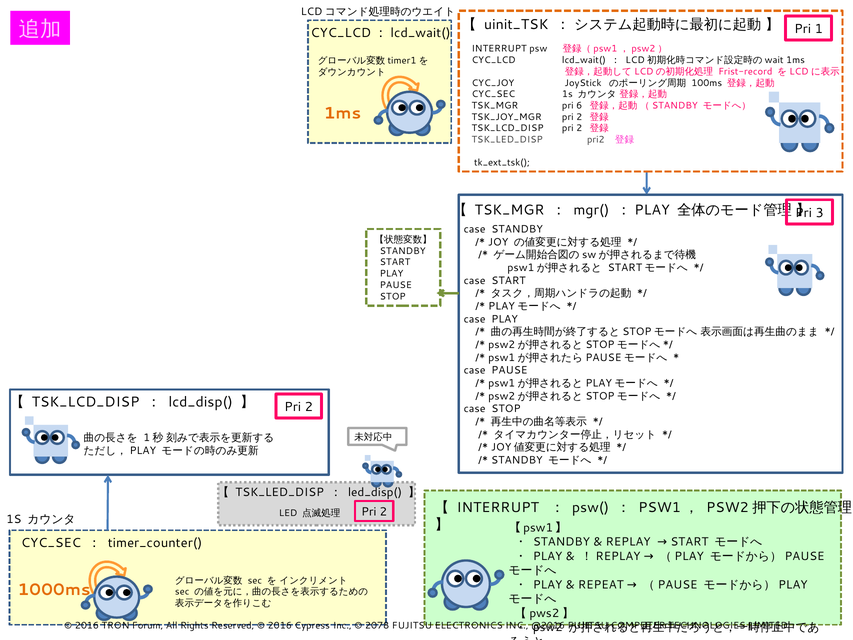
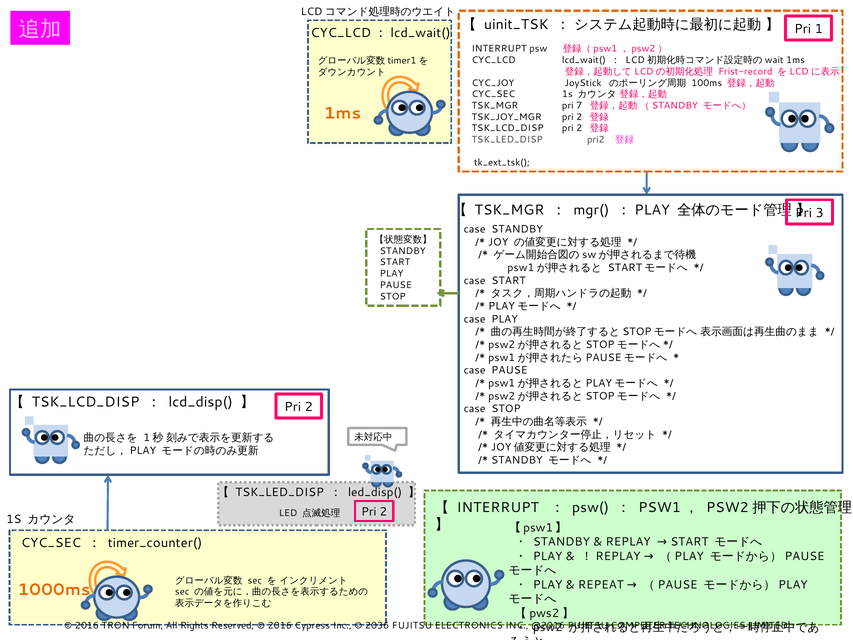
6: 6 -> 7 (579, 106)
2078: 2078 -> 2036 (377, 626)
